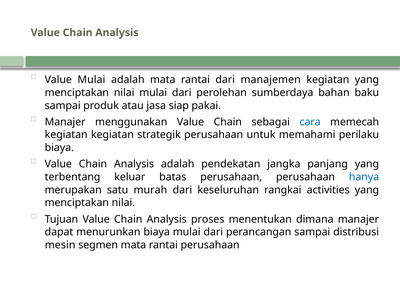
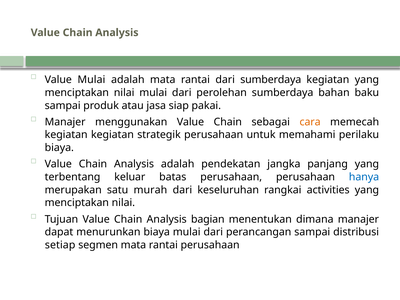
dari manajemen: manajemen -> sumberdaya (271, 80)
cara colour: blue -> orange (310, 122)
proses: proses -> bagian (208, 219)
mesin: mesin -> setiap (60, 245)
